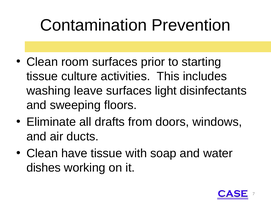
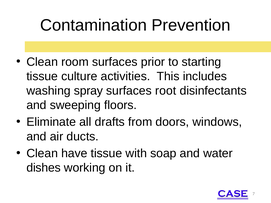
leave: leave -> spray (88, 91)
light: light -> root (166, 91)
